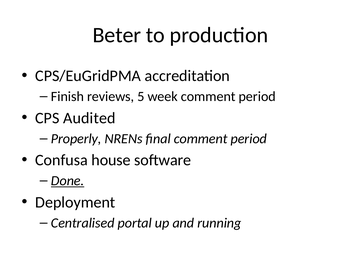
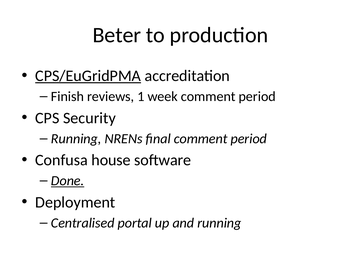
CPS/EuGridPMA underline: none -> present (88, 76)
5: 5 -> 1 (141, 96)
Audited: Audited -> Security (89, 118)
Properly: Properly -> Running (76, 139)
